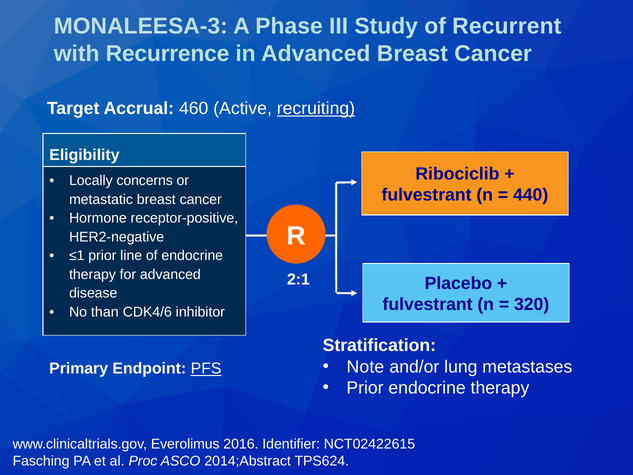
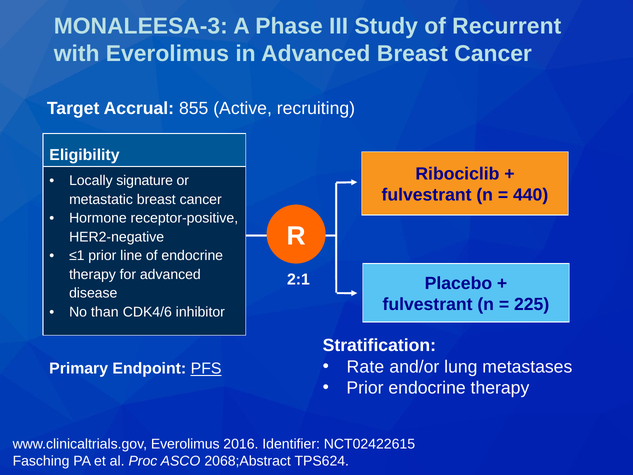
with Recurrence: Recurrence -> Everolimus (167, 54)
460: 460 -> 855 (194, 108)
recruiting underline: present -> none (316, 108)
concerns: concerns -> signature (145, 181)
320: 320 -> 225 (532, 304)
Note: Note -> Rate (365, 367)
2014;Abstract: 2014;Abstract -> 2068;Abstract (248, 461)
